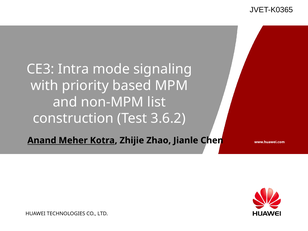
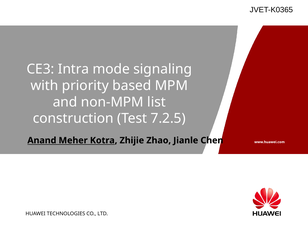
3.6.2: 3.6.2 -> 7.2.5 (168, 118)
